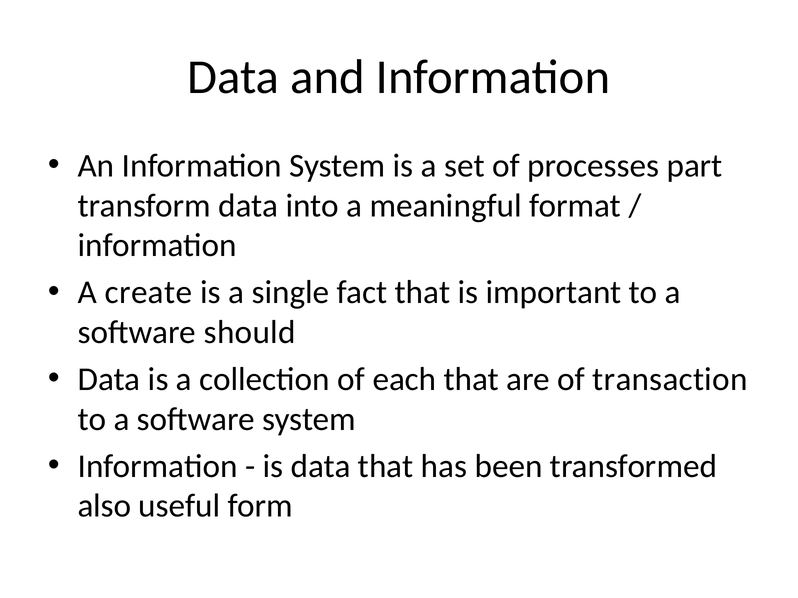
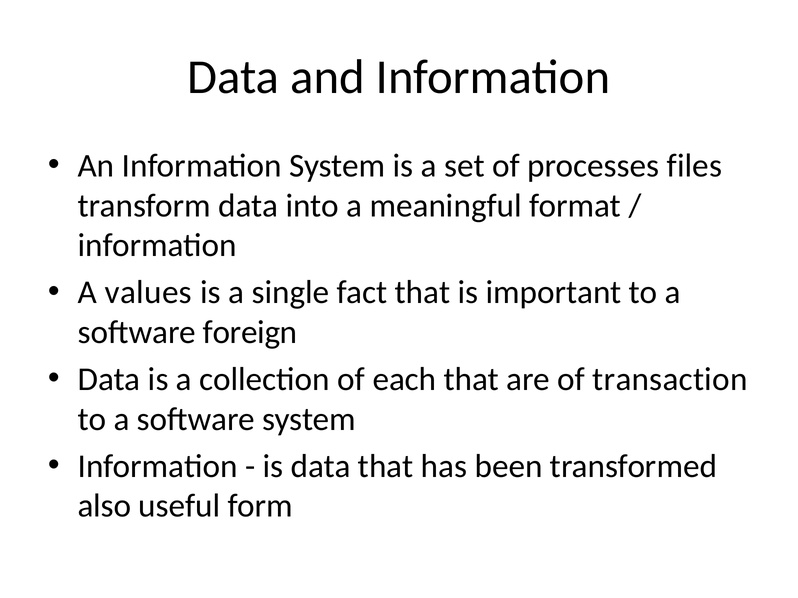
part: part -> files (694, 166)
create: create -> values (148, 293)
should: should -> foreign (250, 333)
